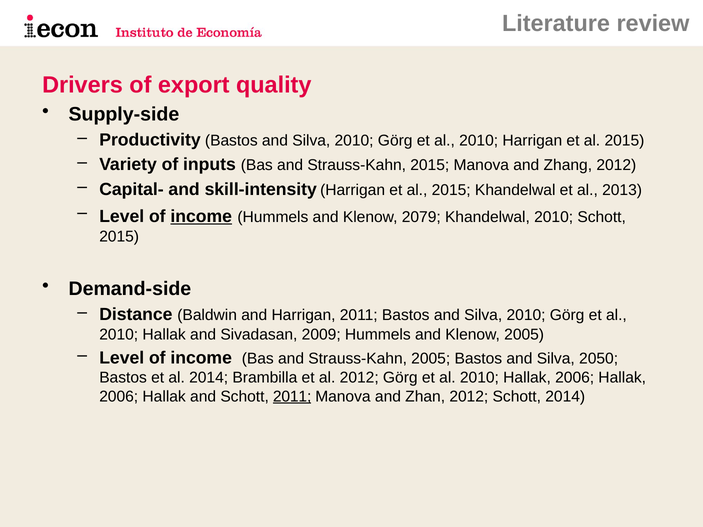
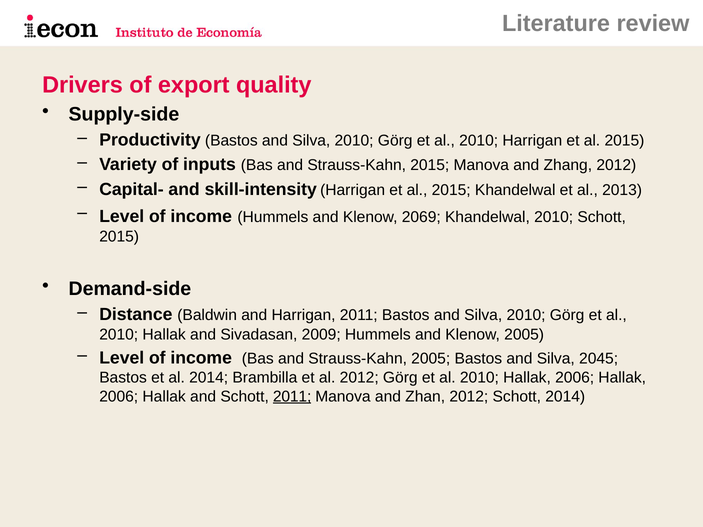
income underline: present -> none (201, 216)
2079: 2079 -> 2069 (421, 217)
2050: 2050 -> 2045 (599, 359)
